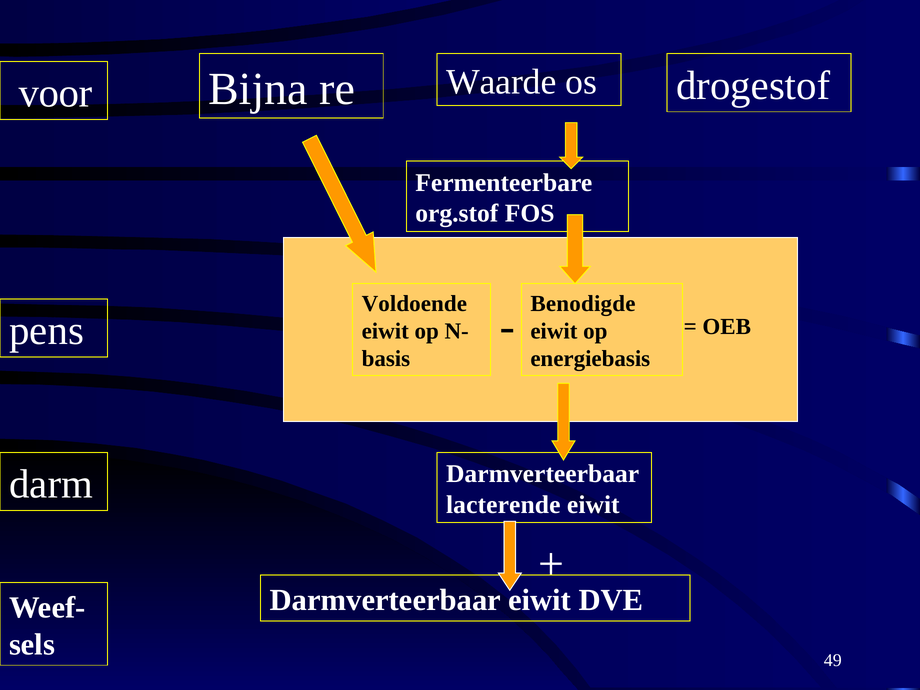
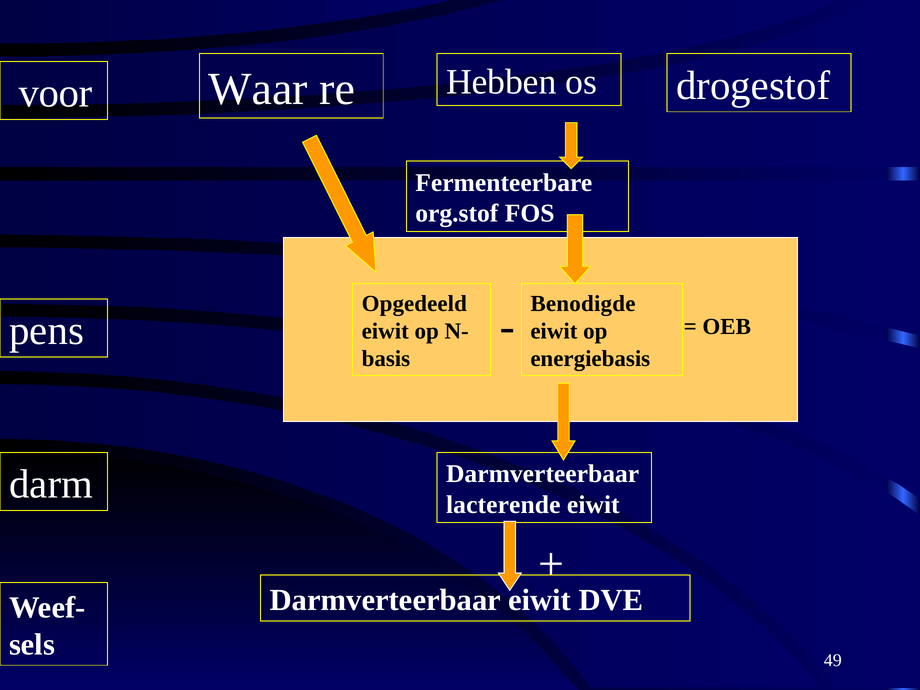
Bijna: Bijna -> Waar (258, 89)
Waarde: Waarde -> Hebben (501, 82)
Voldoende: Voldoende -> Opgedeeld (414, 304)
